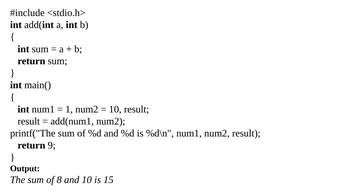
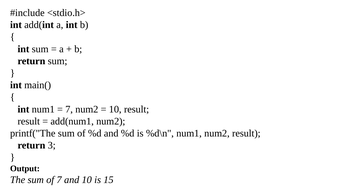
1: 1 -> 7 (69, 109)
9: 9 -> 3 (52, 145)
of 8: 8 -> 7 (59, 180)
